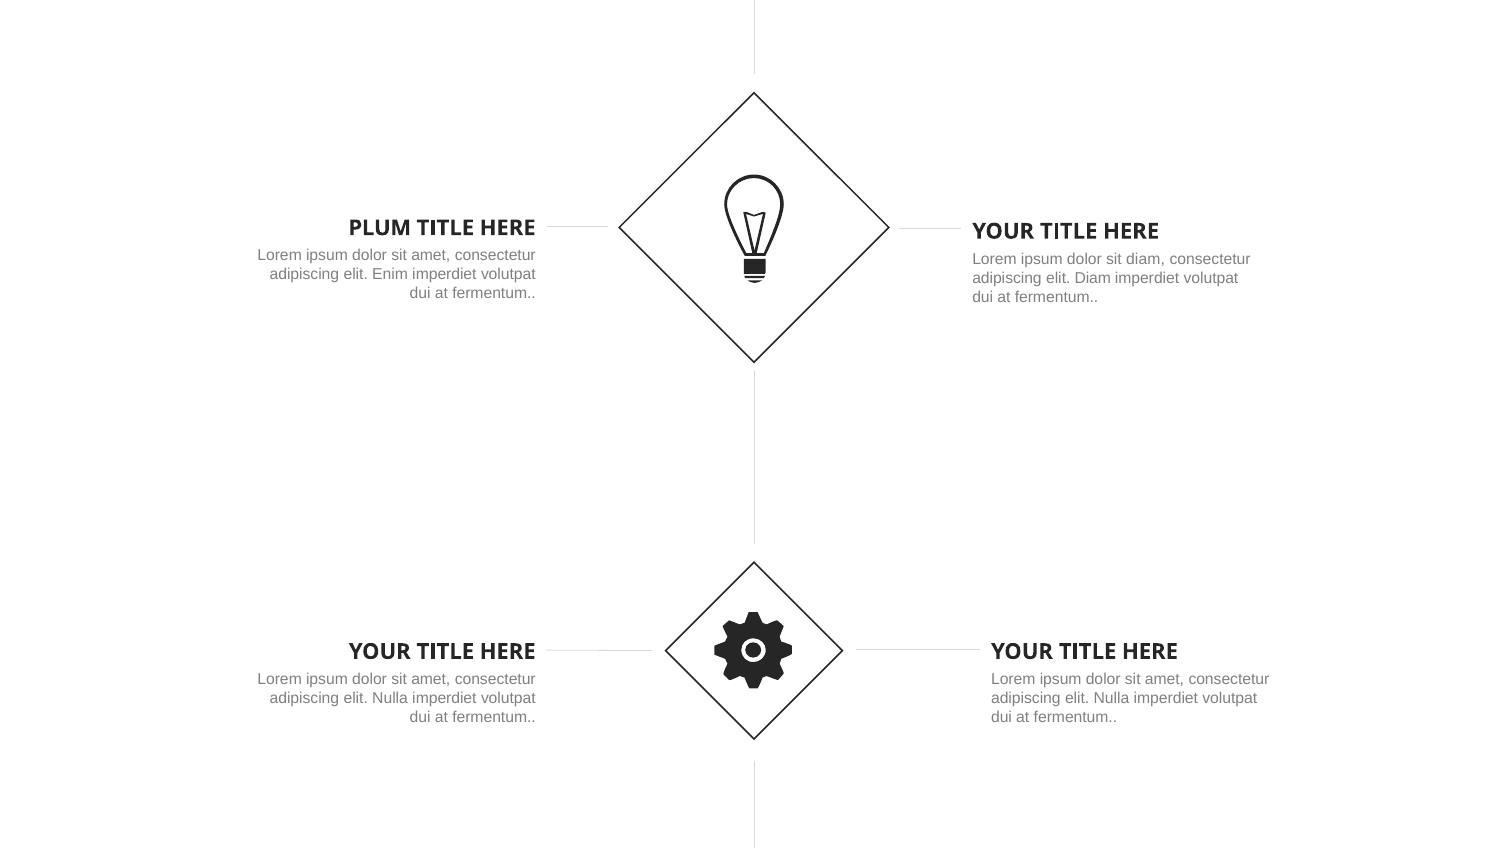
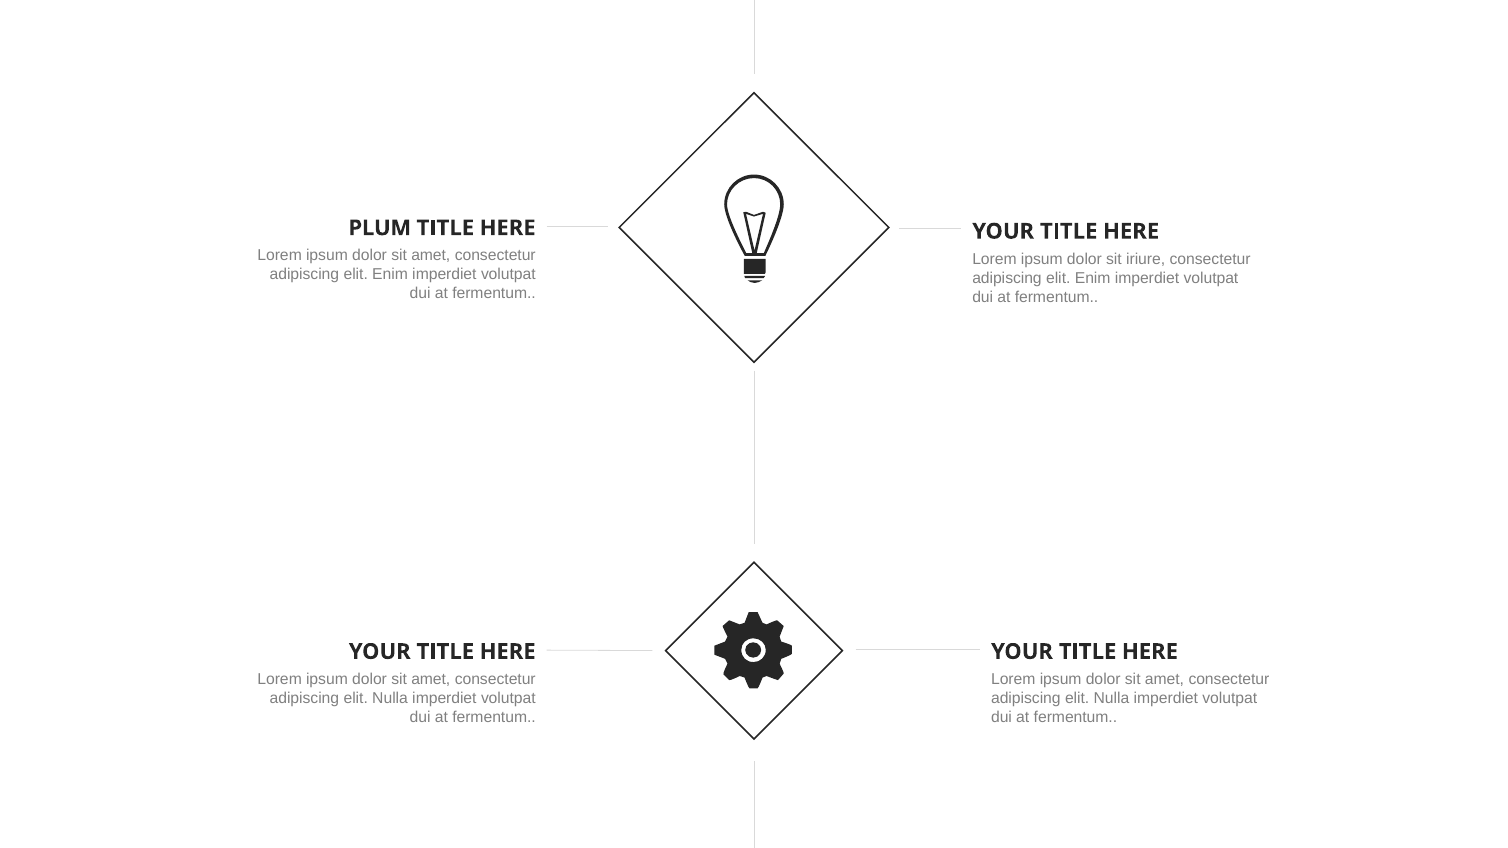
sit diam: diam -> iriure (1146, 260)
Diam: Diam -> Enim (1093, 278)
